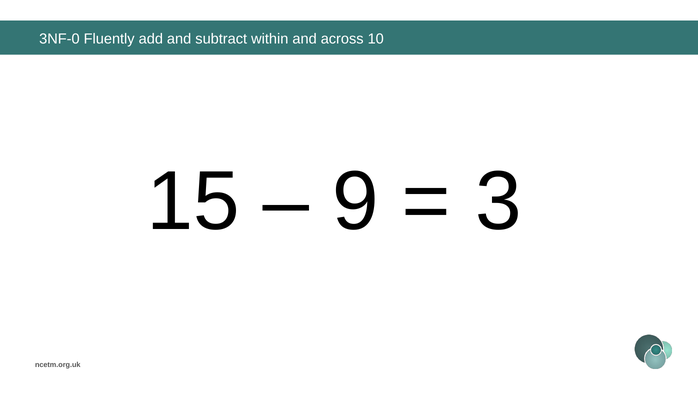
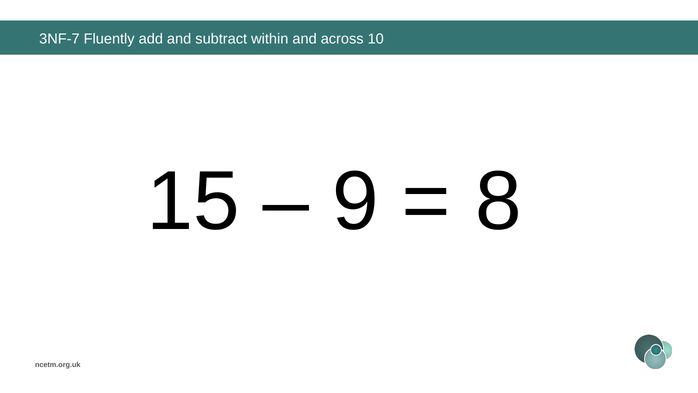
3NF-0: 3NF-0 -> 3NF-7 (59, 39)
3: 3 -> 8 (498, 202)
